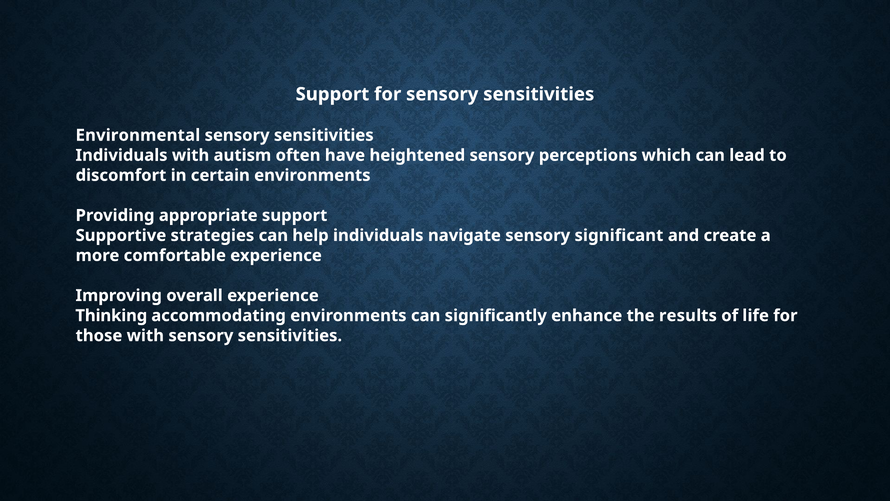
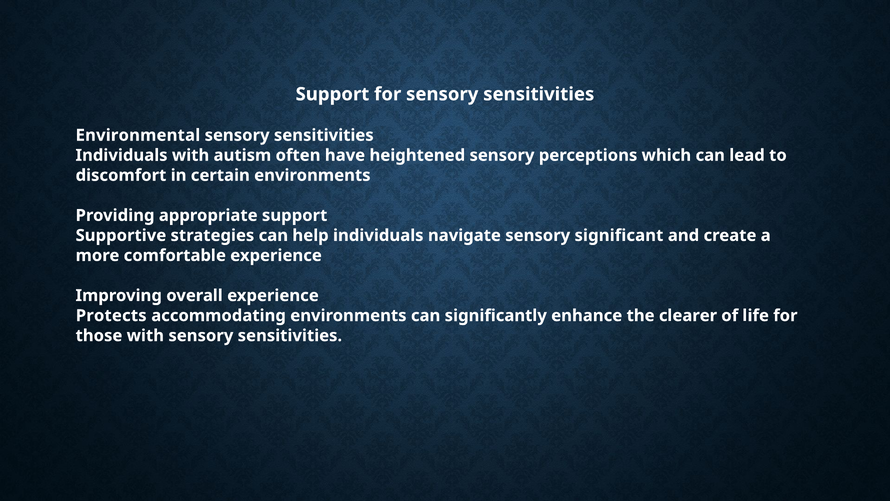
Thinking: Thinking -> Protects (111, 315)
results: results -> clearer (688, 315)
